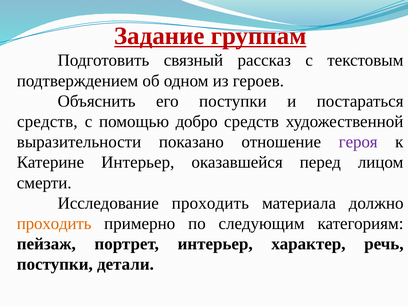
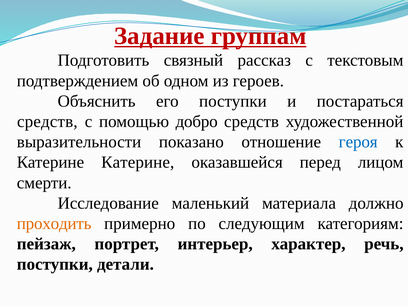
героя colour: purple -> blue (358, 142)
Катерине Интерьер: Интерьер -> Катерине (138, 162)
Исследование проходить: проходить -> маленький (210, 203)
